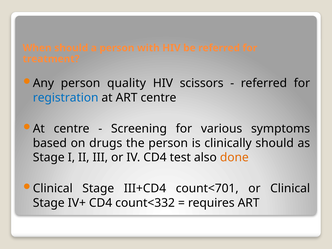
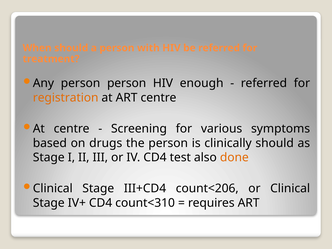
person quality: quality -> person (127, 83)
scissors: scissors -> enough (202, 83)
registration colour: blue -> orange (66, 98)
count<701: count<701 -> count<206 (207, 189)
count<332: count<332 -> count<310 (145, 203)
